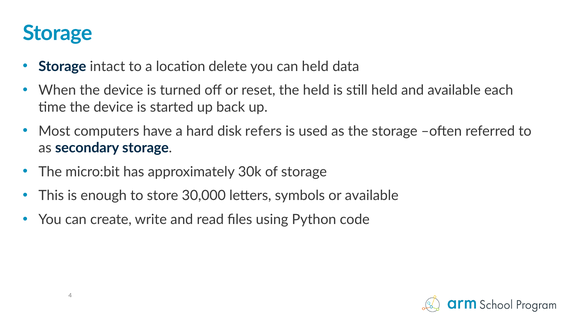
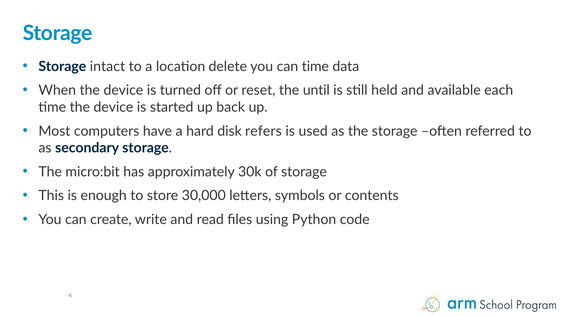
can held: held -> time (315, 66)
the held: held -> until (316, 90)
or available: available -> contents (372, 196)
